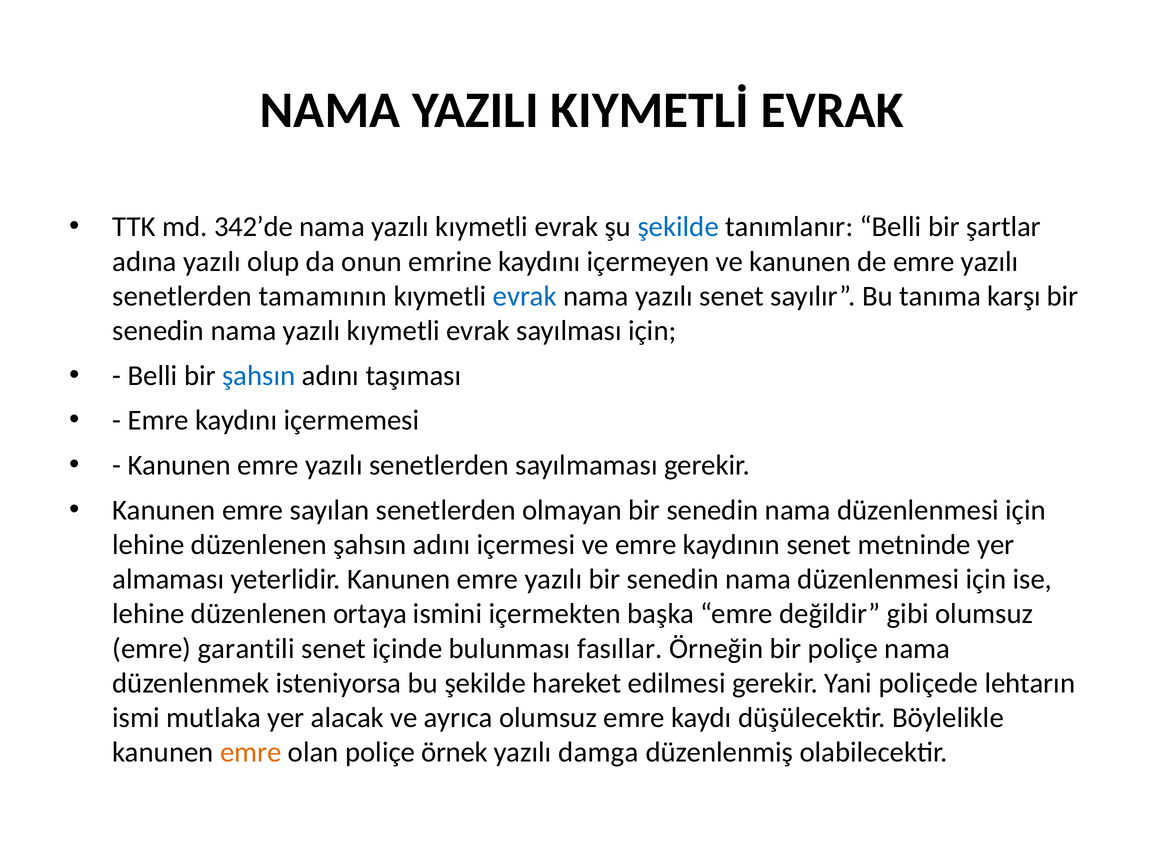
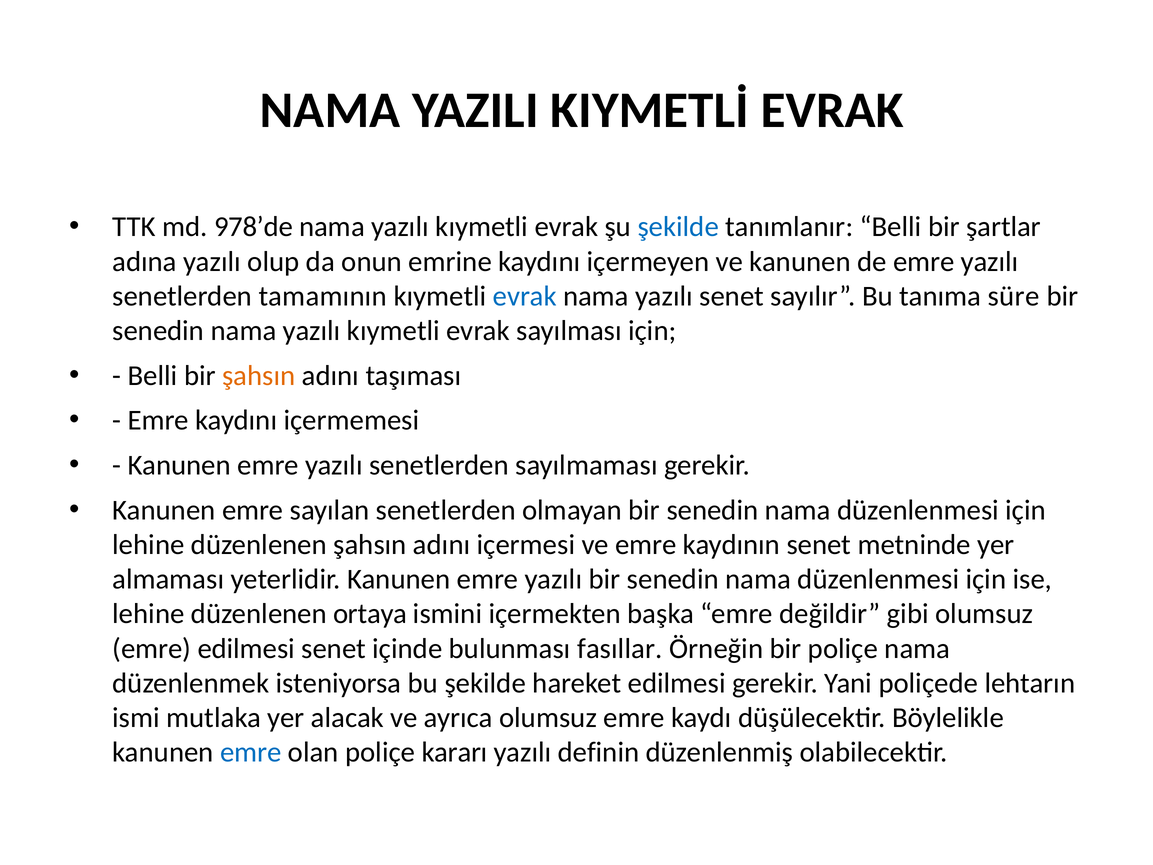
342’de: 342’de -> 978’de (254, 227)
karşı: karşı -> süre (1014, 296)
şahsın colour: blue -> orange (259, 375)
emre garantili: garantili -> edilmesi (246, 648)
emre colour: orange -> blue (251, 752)
örnek: örnek -> kararı (455, 752)
damga: damga -> definin (599, 752)
